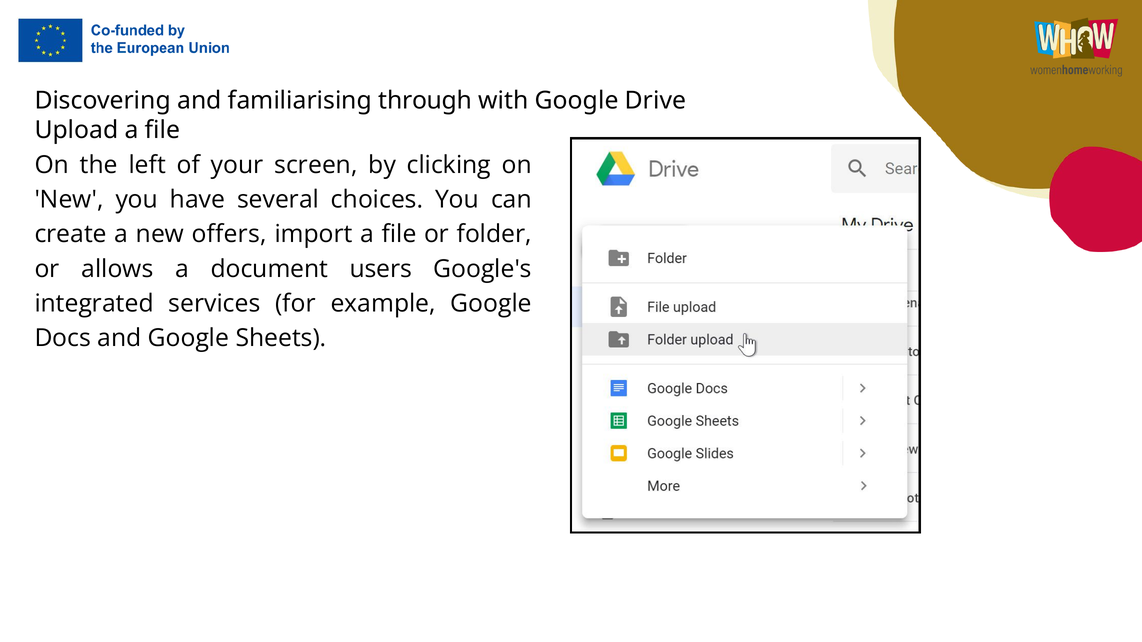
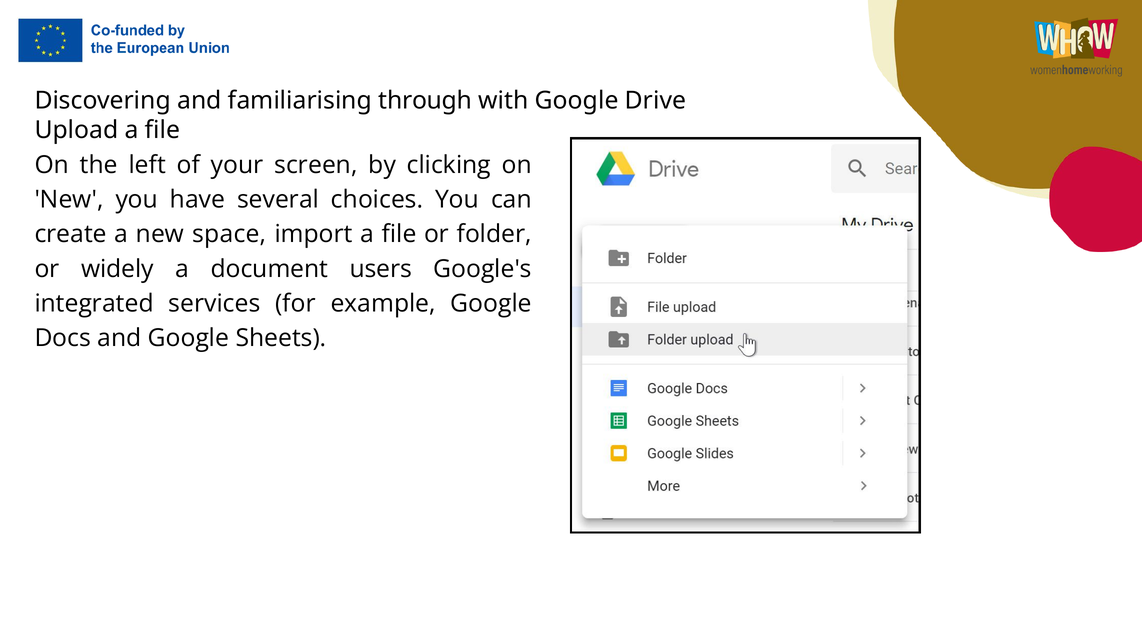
offers: offers -> space (229, 234)
allows: allows -> widely (117, 269)
